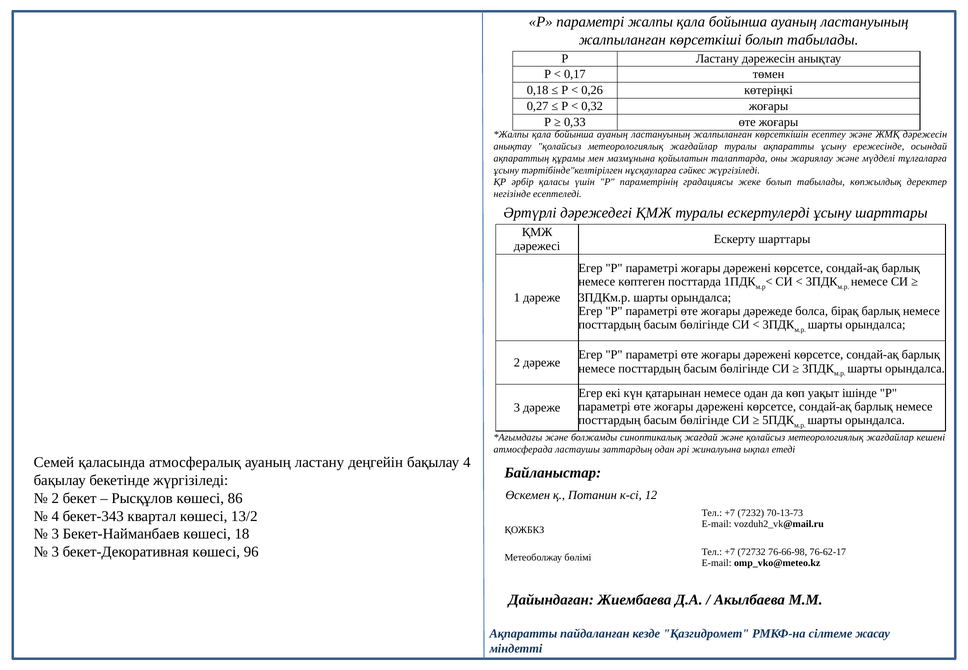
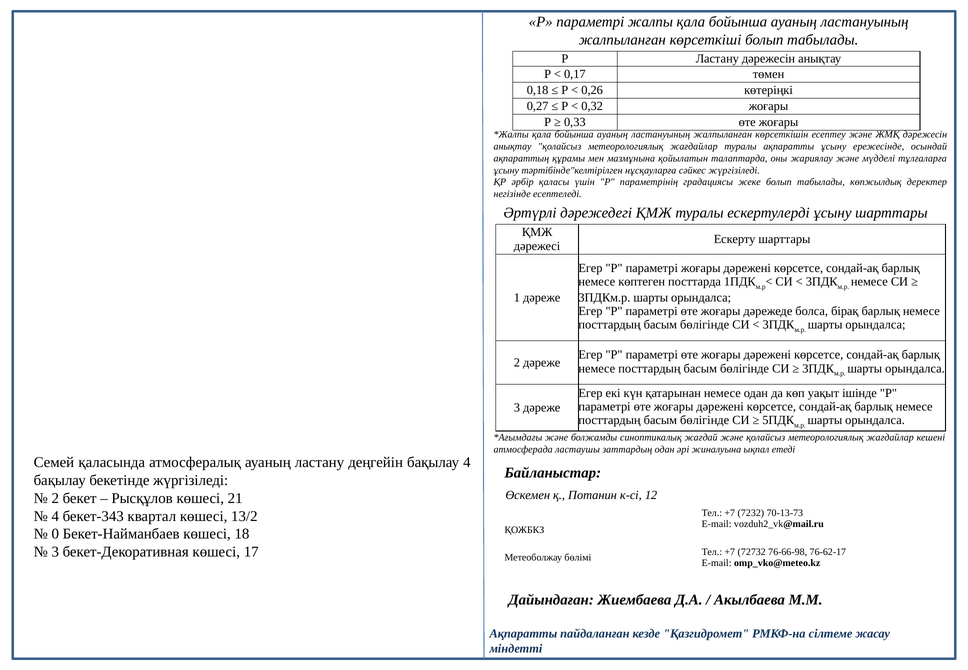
86: 86 -> 21 (235, 498)
3: 3 -> 0 (55, 534)
96: 96 -> 17 (251, 552)
